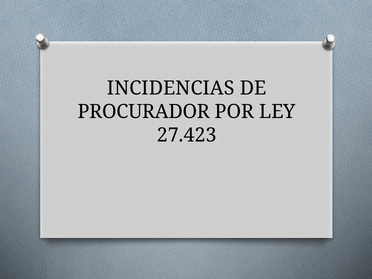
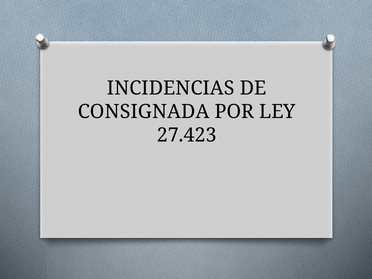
PROCURADOR: PROCURADOR -> CONSIGNADA (144, 112)
